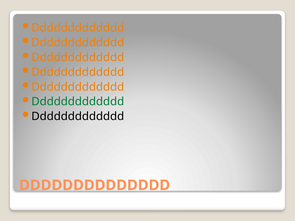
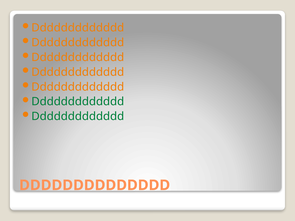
Ddddddddddddd colour: black -> green (78, 117)
